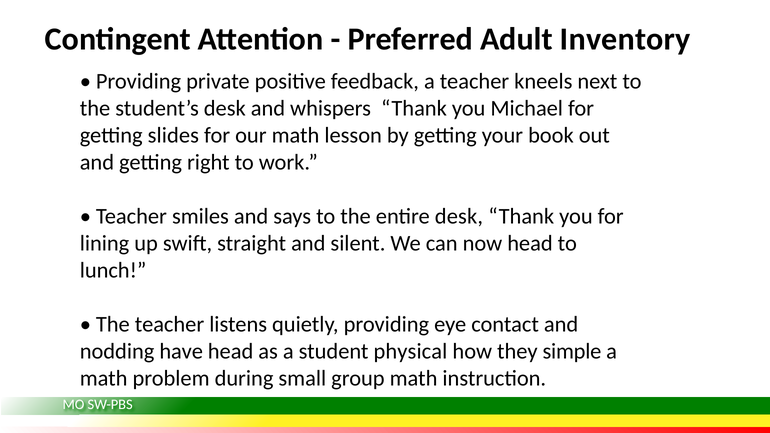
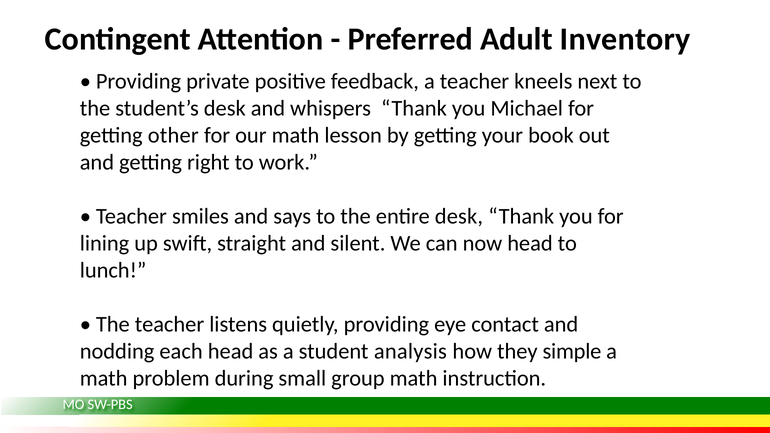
slides: slides -> other (173, 136)
have: have -> each (181, 351)
physical: physical -> analysis (410, 351)
